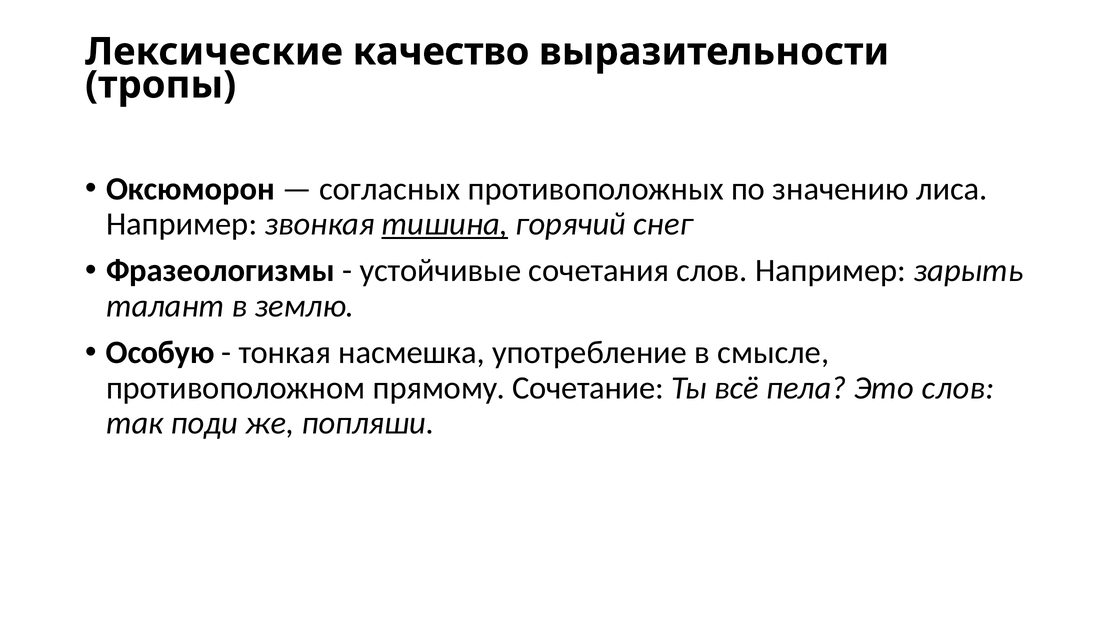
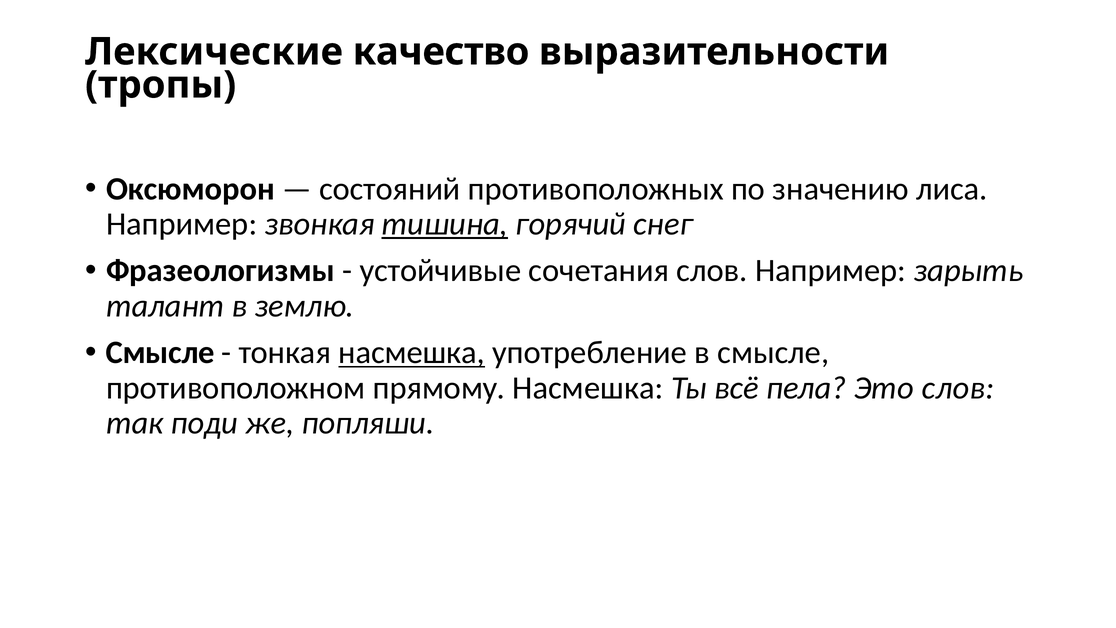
согласных: согласных -> состояний (390, 189)
Особую: Особую -> Смысле (160, 353)
насмешка underline: none -> present (412, 353)
прямому Сочетание: Сочетание -> Насмешка (588, 388)
